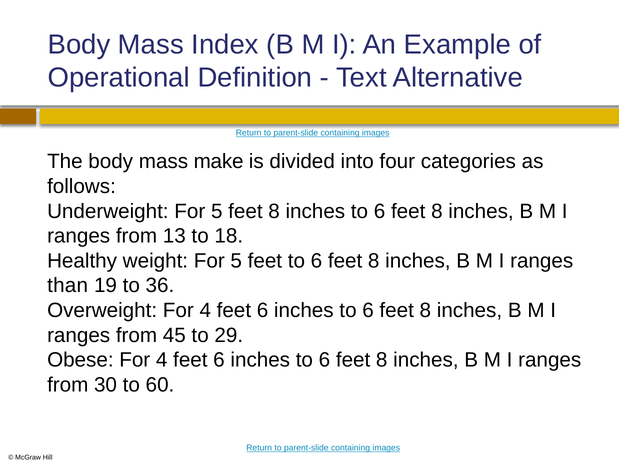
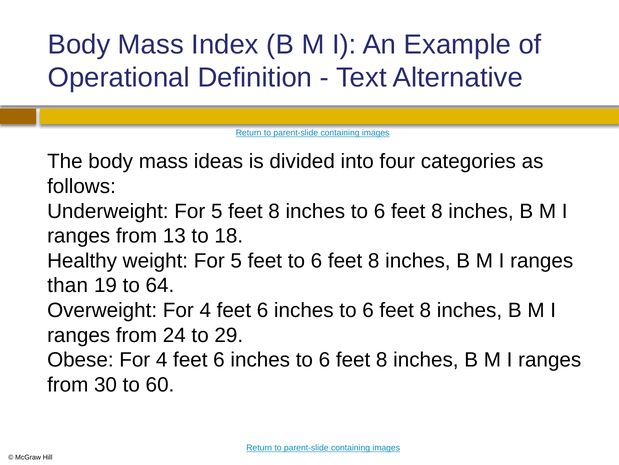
make: make -> ideas (218, 161)
36: 36 -> 64 (160, 285)
45: 45 -> 24 (174, 335)
